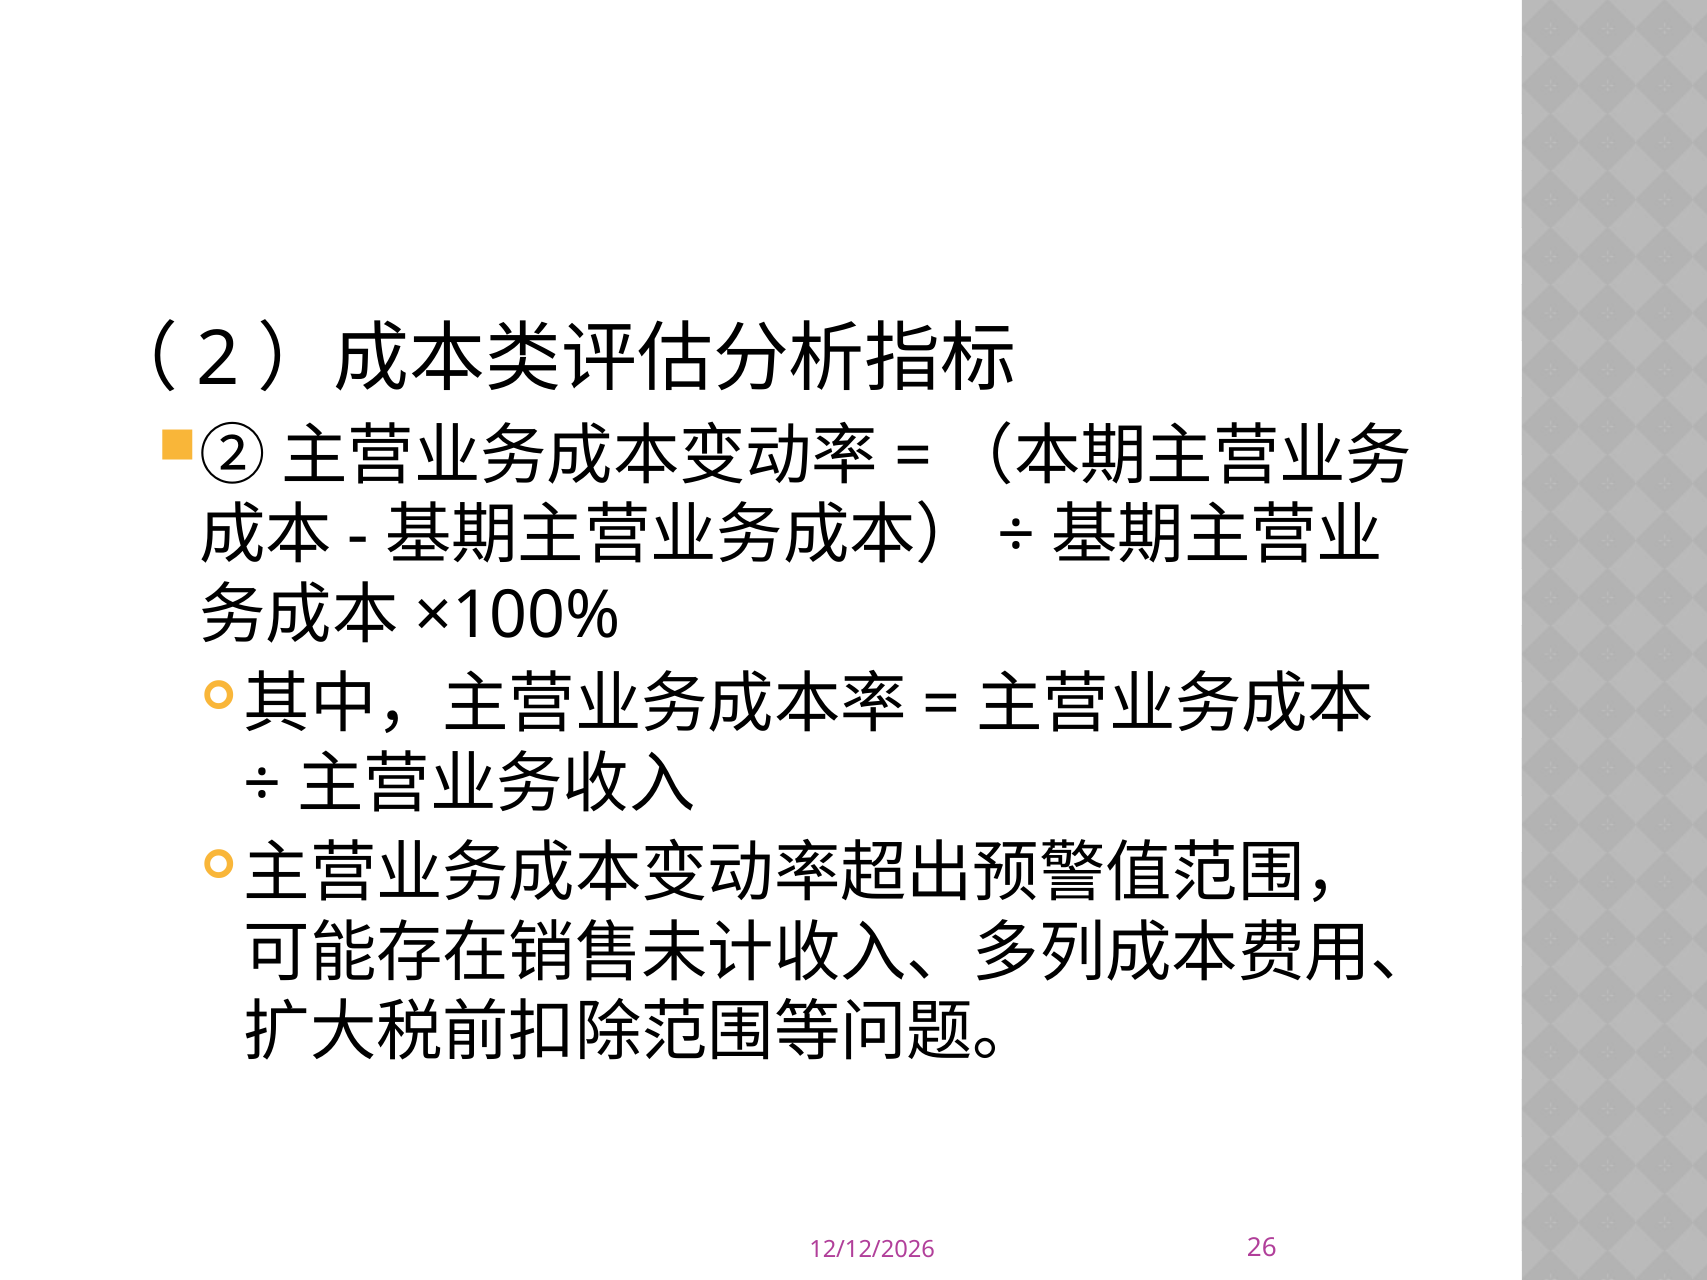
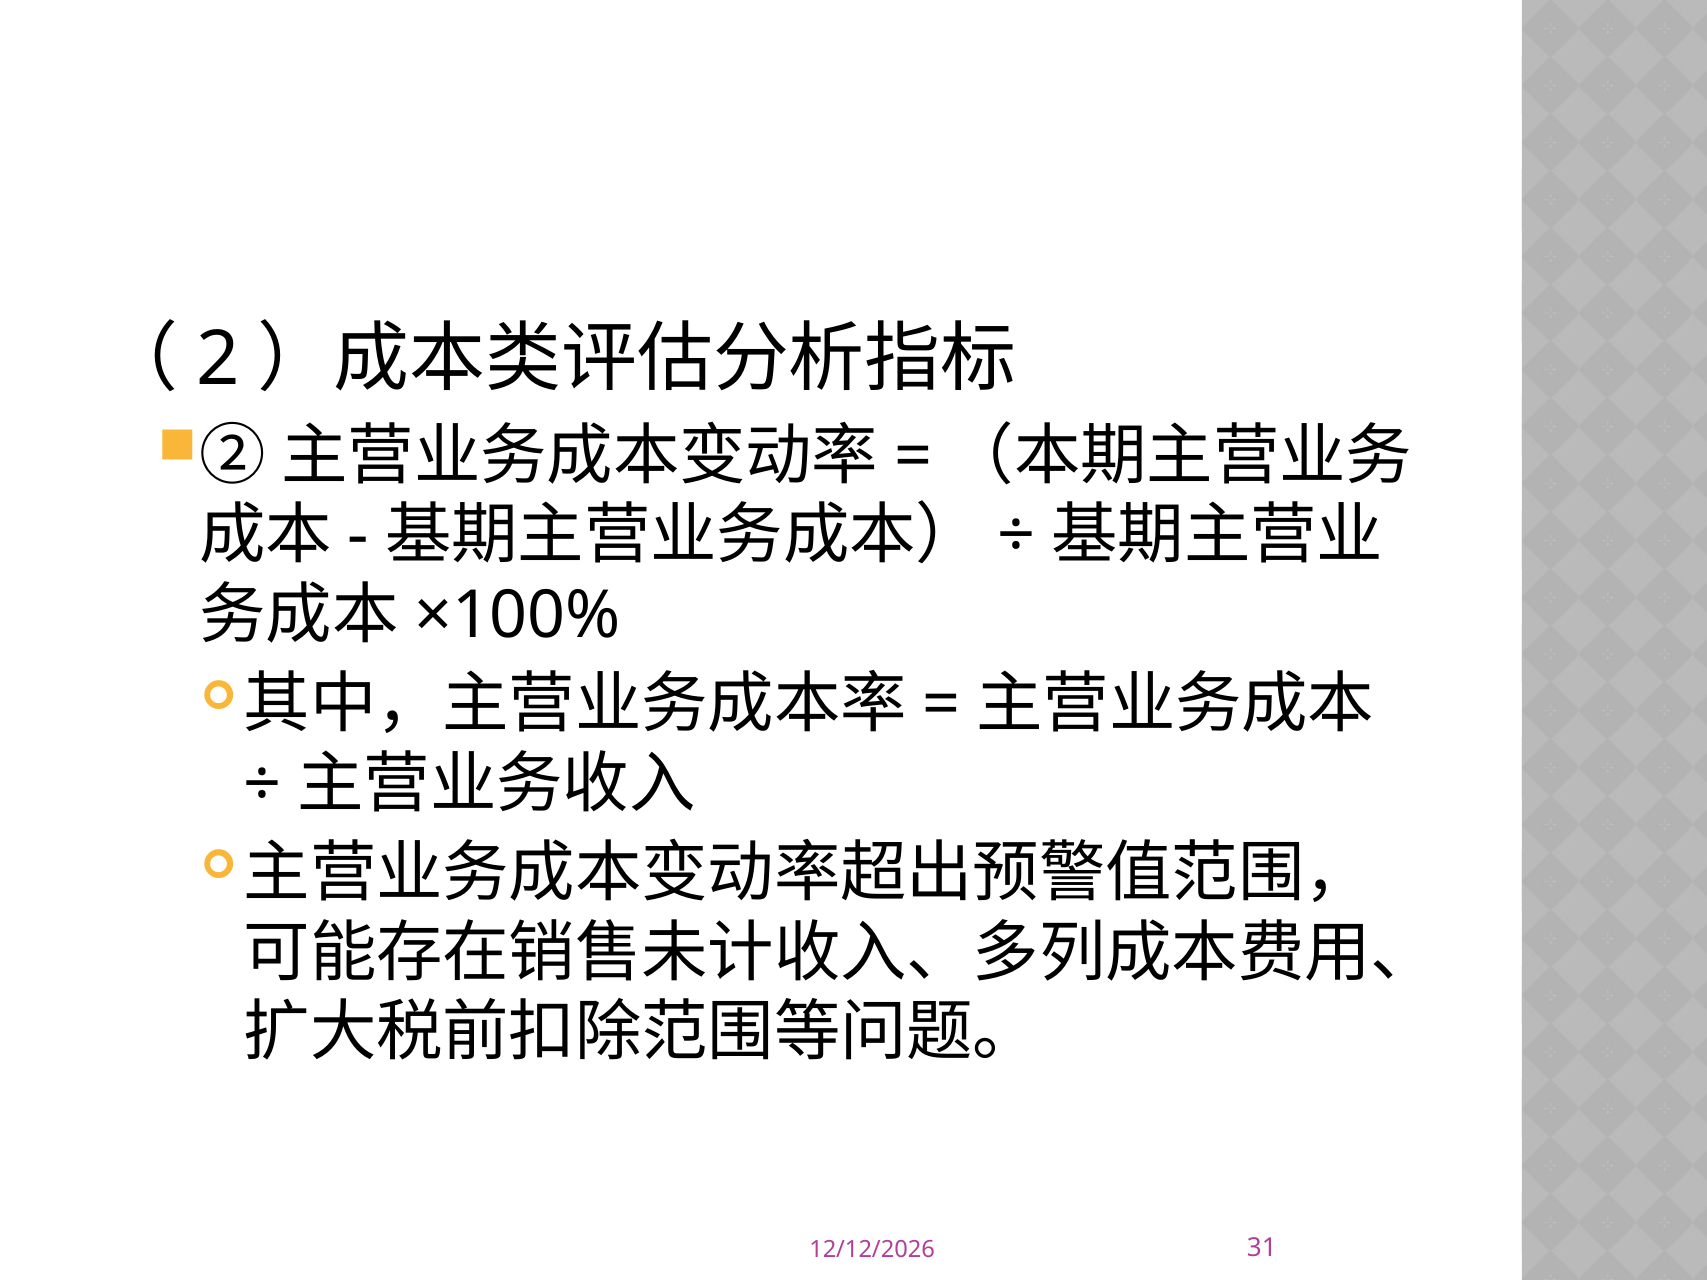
26: 26 -> 31 (1262, 1248)
